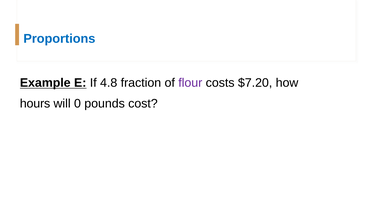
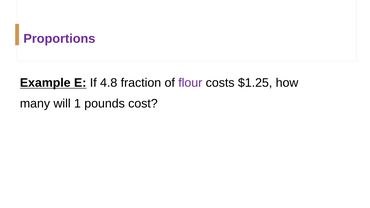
Proportions colour: blue -> purple (59, 39)
$7.20: $7.20 -> $1.25 (255, 83)
hours: hours -> many (35, 104)
0: 0 -> 1 (77, 104)
